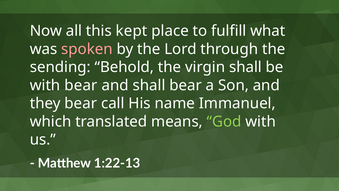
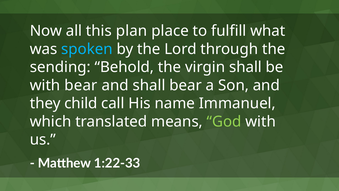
kept: kept -> plan (132, 31)
spoken colour: pink -> light blue (87, 49)
they bear: bear -> child (81, 103)
1:22-13: 1:22-13 -> 1:22-33 (117, 163)
